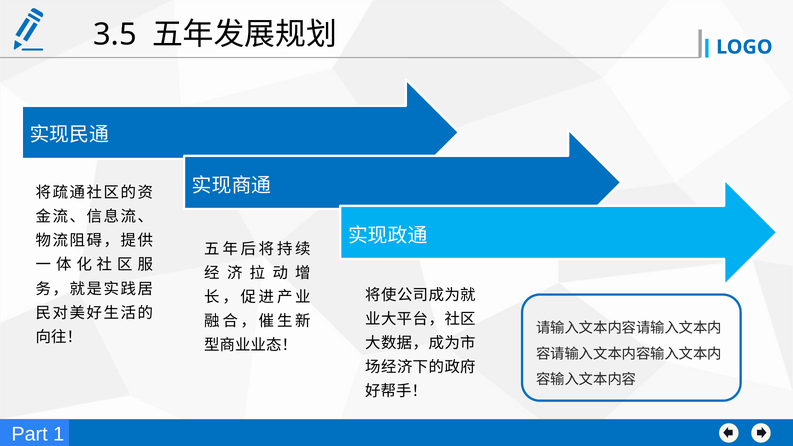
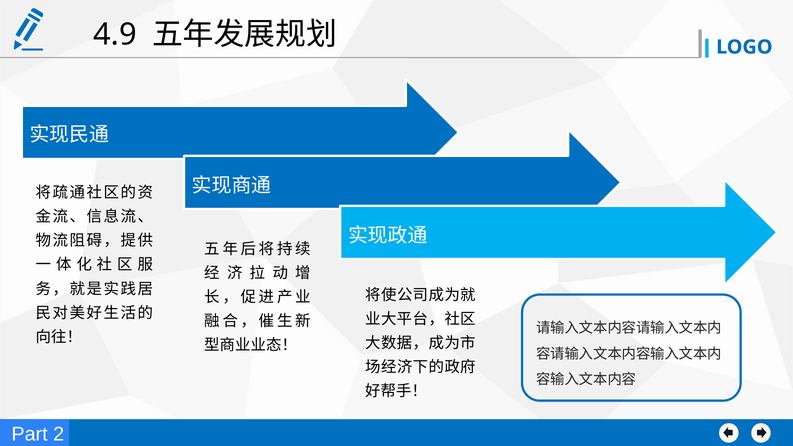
3.5: 3.5 -> 4.9 (115, 35)
1: 1 -> 2 (59, 434)
